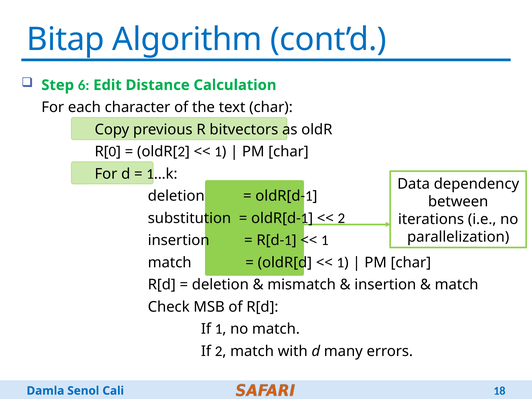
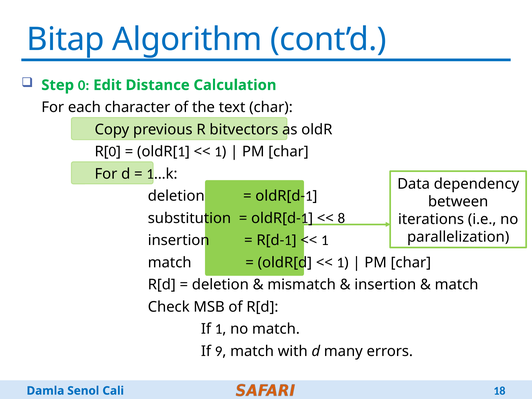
Step 6: 6 -> 0 (84, 85)
2: 2 -> 1 (181, 152)
2: 2 -> 8 (341, 218)
If 2: 2 -> 9 (219, 351)
